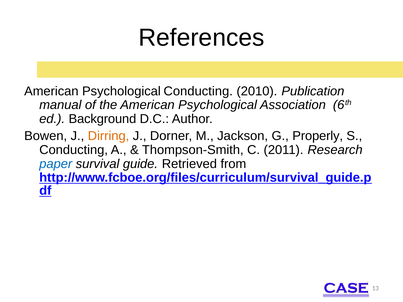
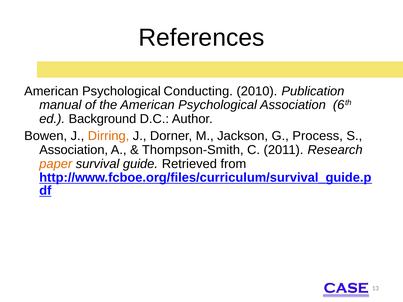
Properly: Properly -> Process (318, 136)
Conducting: Conducting -> Association (74, 150)
paper colour: blue -> orange (56, 164)
